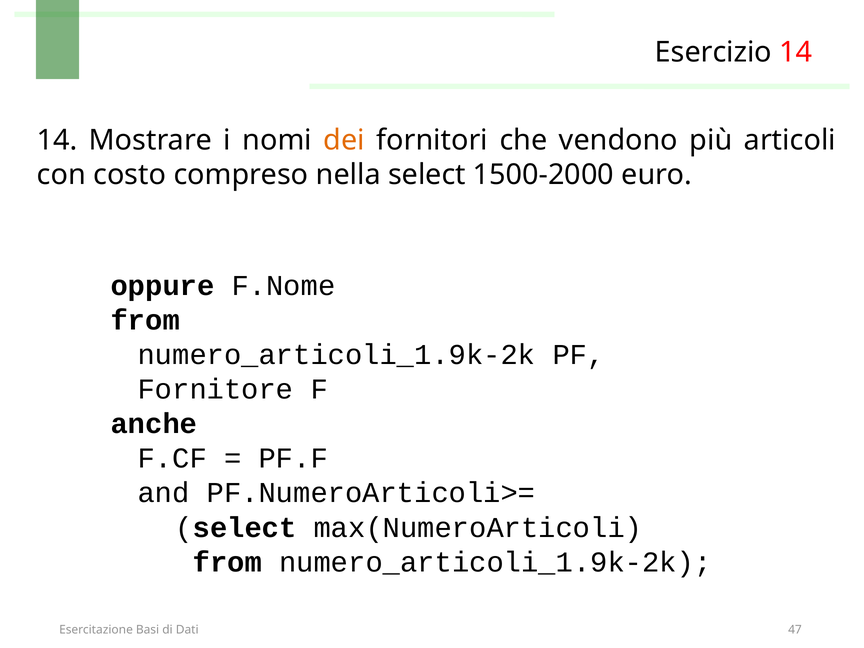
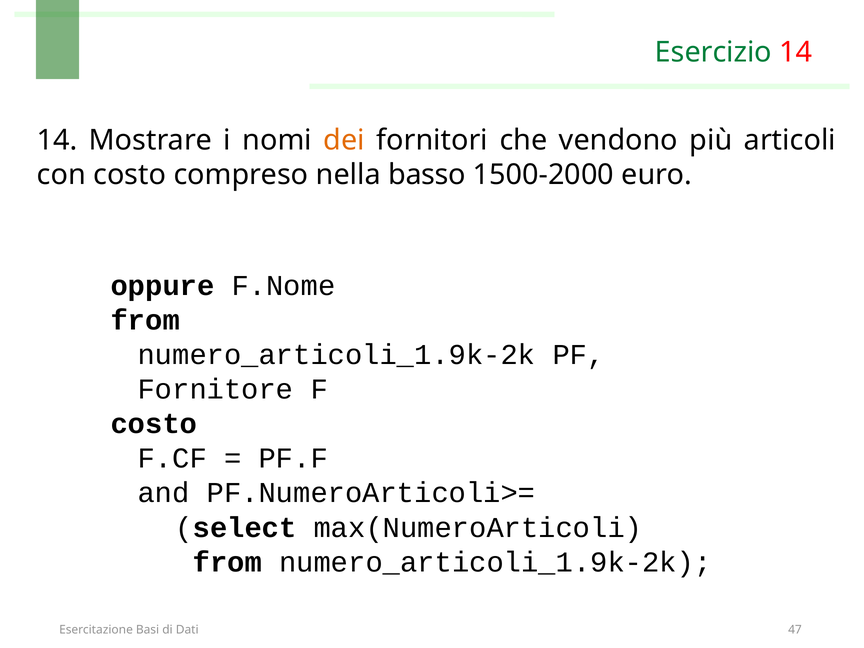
Esercizio colour: black -> green (713, 52)
nella select: select -> basso (427, 175)
anche: anche -> costo (154, 424)
